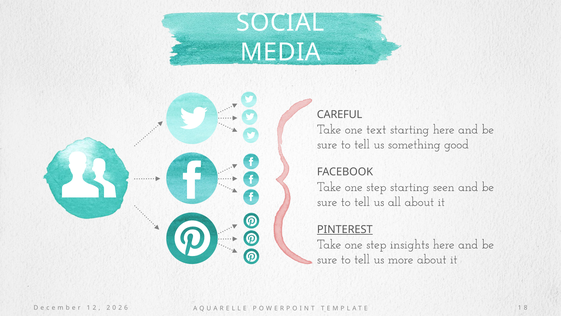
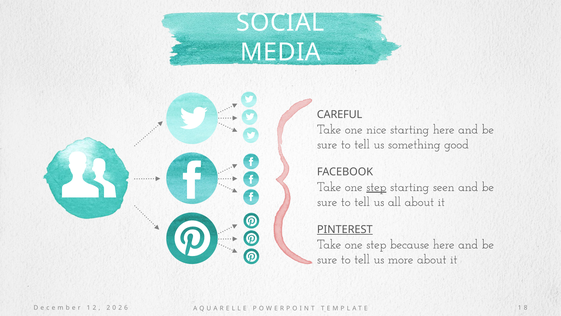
text: text -> nice (376, 129)
step underline: none -> present (376, 187)
insights: insights -> because (410, 244)
